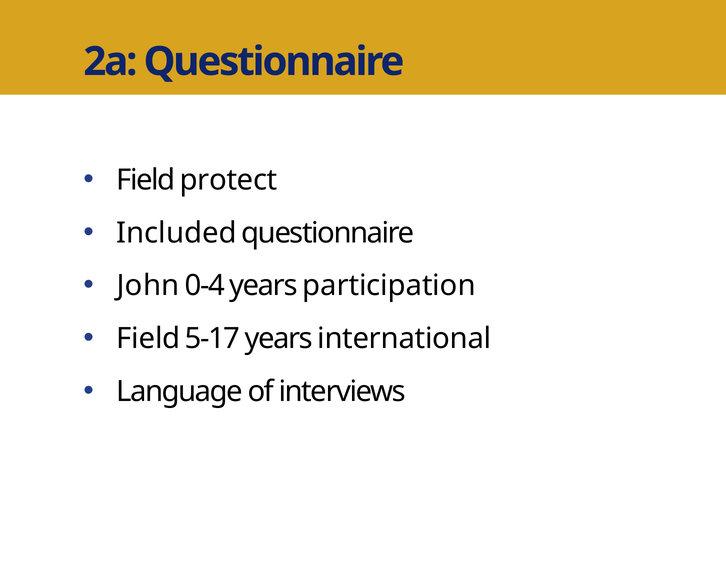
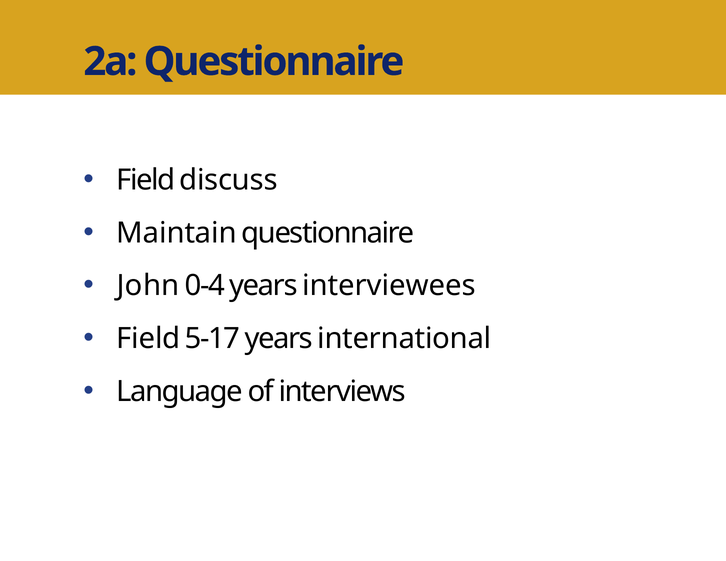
protect: protect -> discuss (228, 180)
Included: Included -> Maintain (177, 233)
participation: participation -> interviewees (389, 286)
